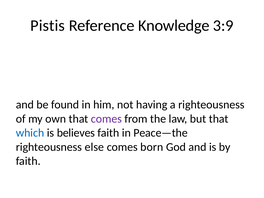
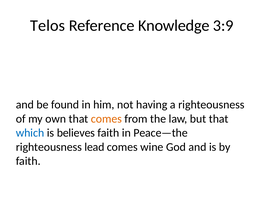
Pistis: Pistis -> Telos (48, 26)
comes colour: purple -> orange (106, 119)
else: else -> lead (94, 147)
born: born -> wine (152, 147)
